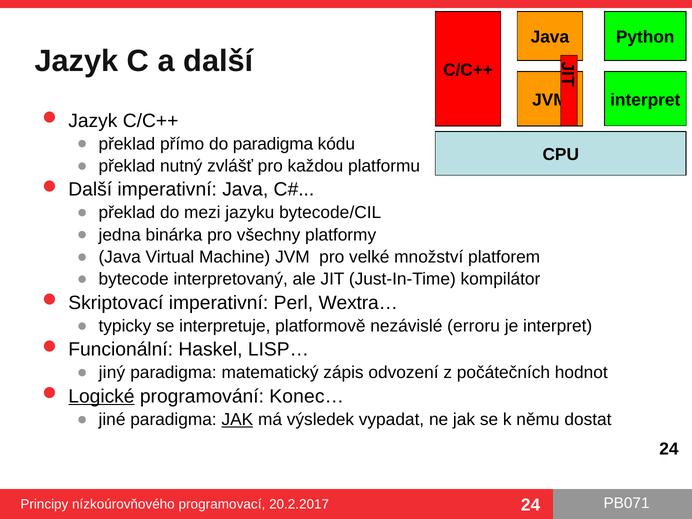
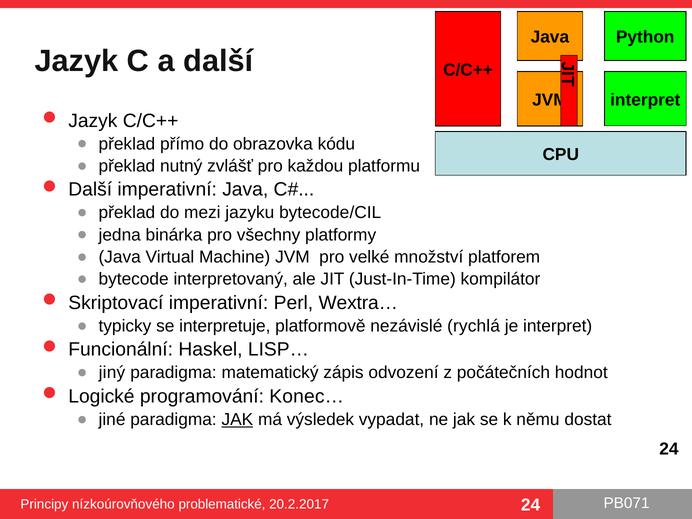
do paradigma: paradigma -> obrazovka (273, 144)
erroru: erroru -> rychlá (474, 326)
Logické underline: present -> none (101, 396)
programovací: programovací -> problematické (222, 504)
